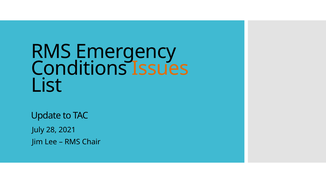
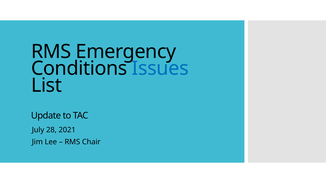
Issues colour: orange -> blue (160, 69)
